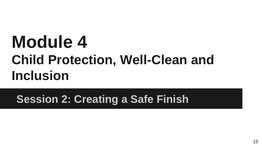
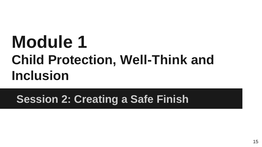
4: 4 -> 1 (82, 42)
Well-Clean: Well-Clean -> Well-Think (154, 60)
